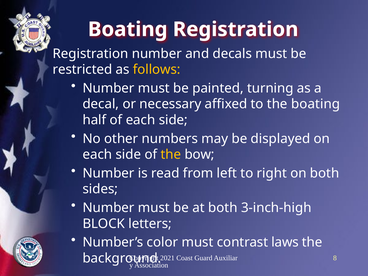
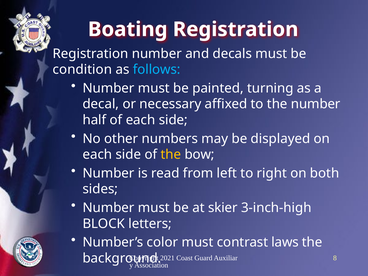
restricted: restricted -> condition (82, 70)
follows colour: yellow -> light blue (157, 70)
the boating: boating -> number (316, 104)
at both: both -> skier (223, 208)
